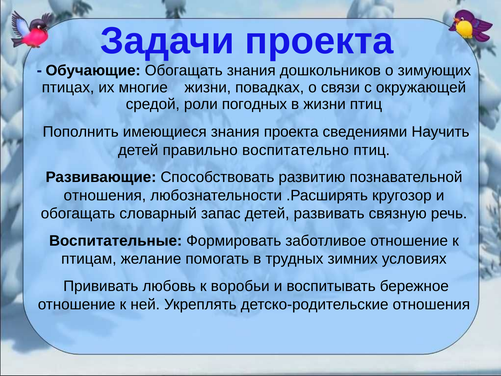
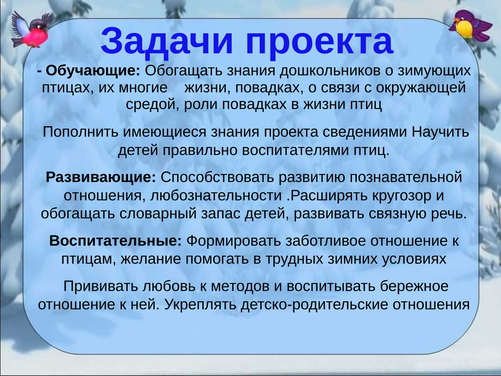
роли погодных: погодных -> повадках (254, 104)
воспитательно: воспитательно -> воспитателями (296, 150)
воробьи: воробьи -> методов (240, 286)
